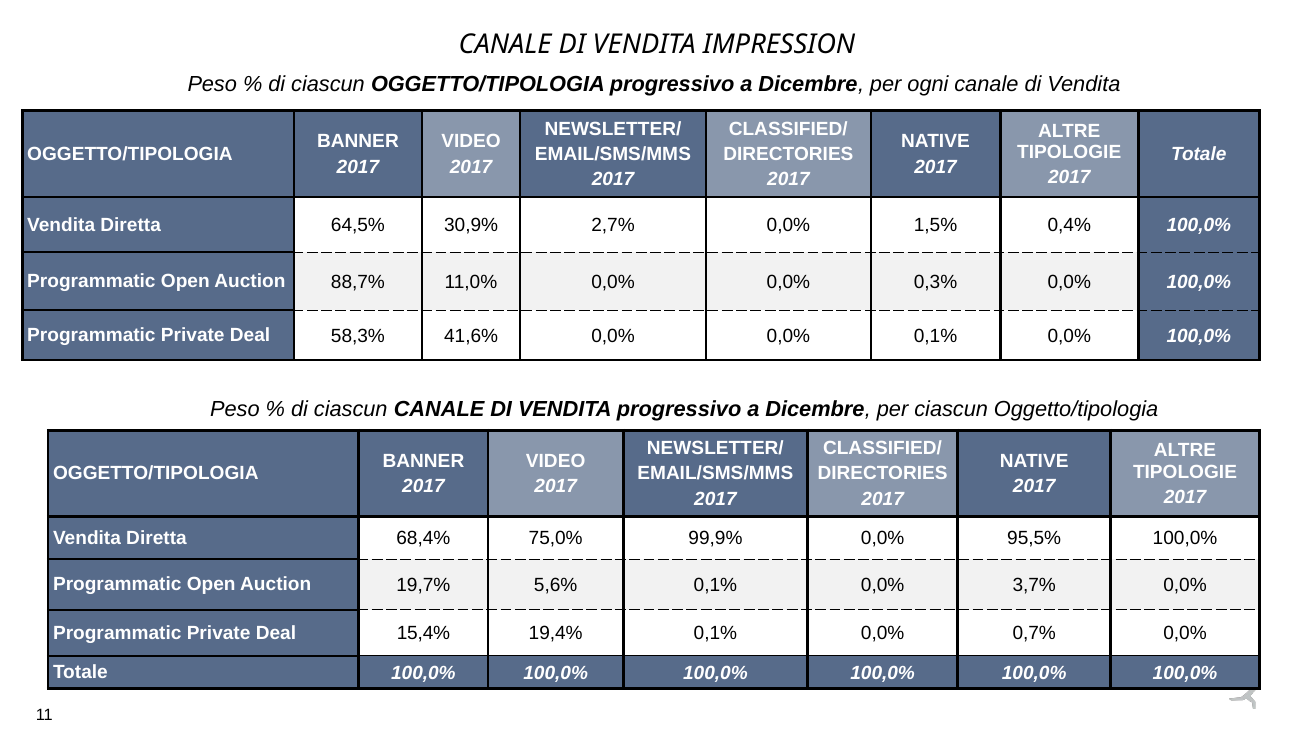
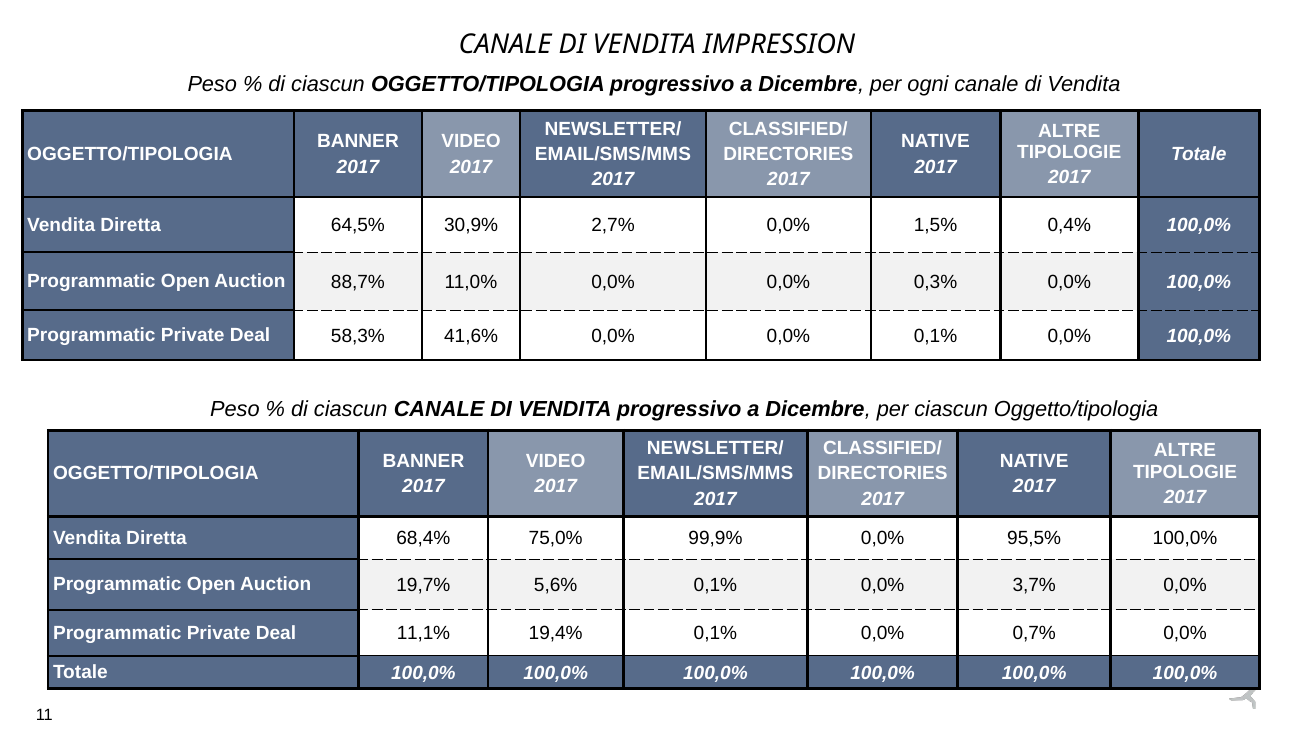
15,4%: 15,4% -> 11,1% (423, 633)
